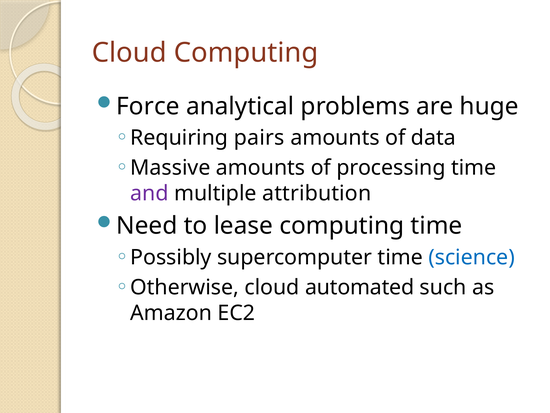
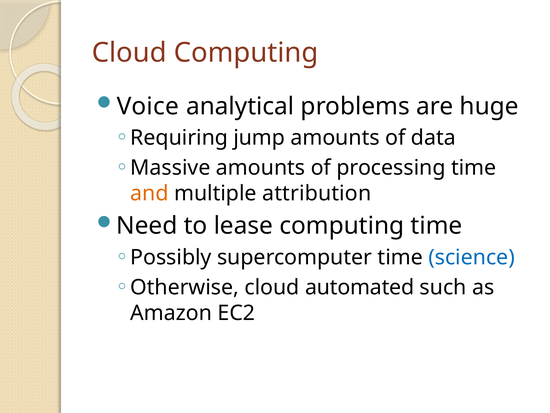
Force: Force -> Voice (148, 106)
pairs: pairs -> jump (259, 138)
and colour: purple -> orange (149, 193)
